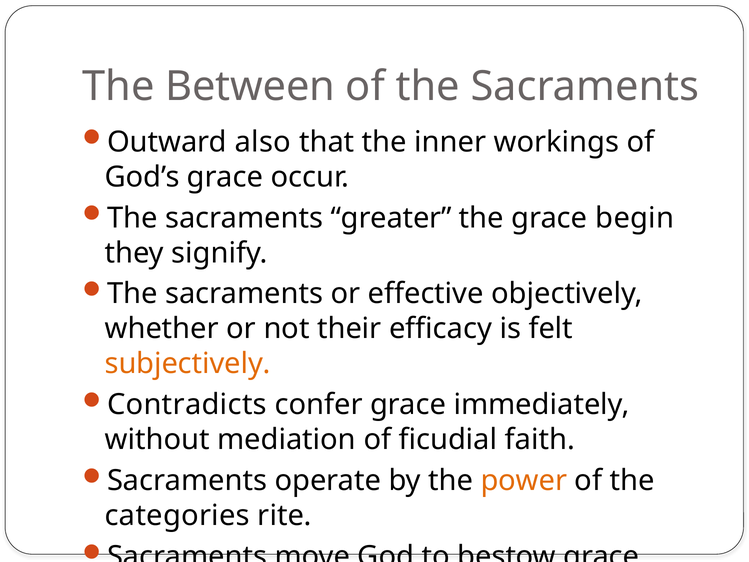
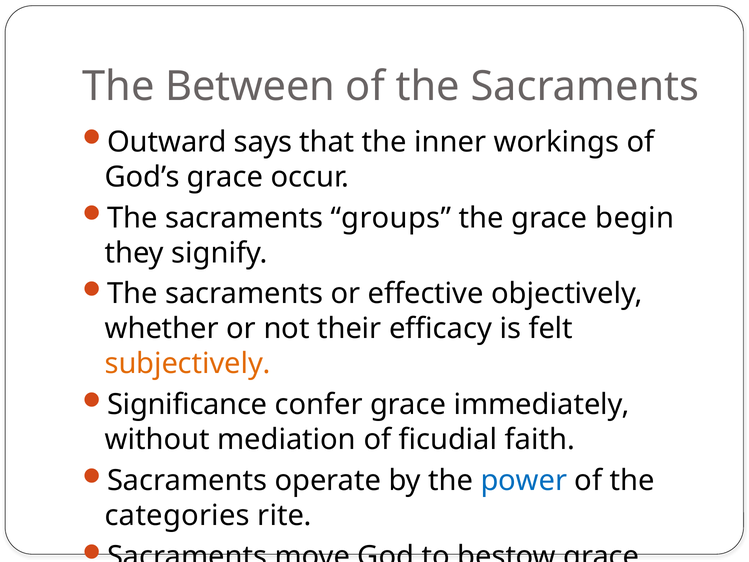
also: also -> says (263, 142)
greater: greater -> groups (391, 218)
Contradicts: Contradicts -> Significance (187, 405)
power colour: orange -> blue (524, 481)
